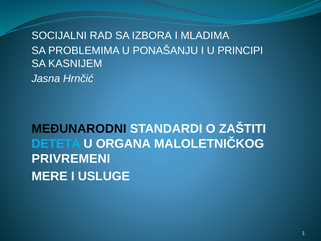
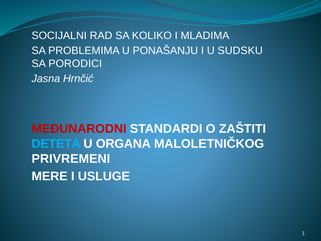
IZBORA: IZBORA -> KOLIKO (152, 36)
PRINCIPI: PRINCIPI -> SUDSKU (240, 51)
KASNIJEM: KASNIJEM -> PORODICI (75, 63)
MEĐUNARODNI colour: black -> red (79, 129)
